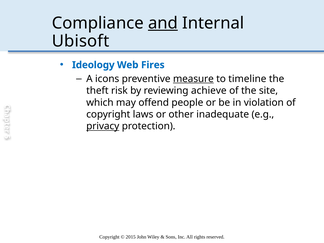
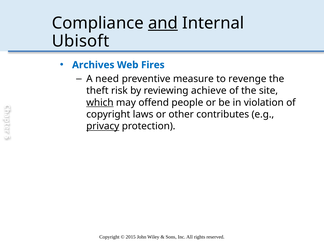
Ideology: Ideology -> Archives (93, 65)
icons: icons -> need (107, 79)
measure underline: present -> none (193, 79)
timeline: timeline -> revenge (247, 79)
which underline: none -> present (100, 103)
inadequate: inadequate -> contributes (223, 114)
